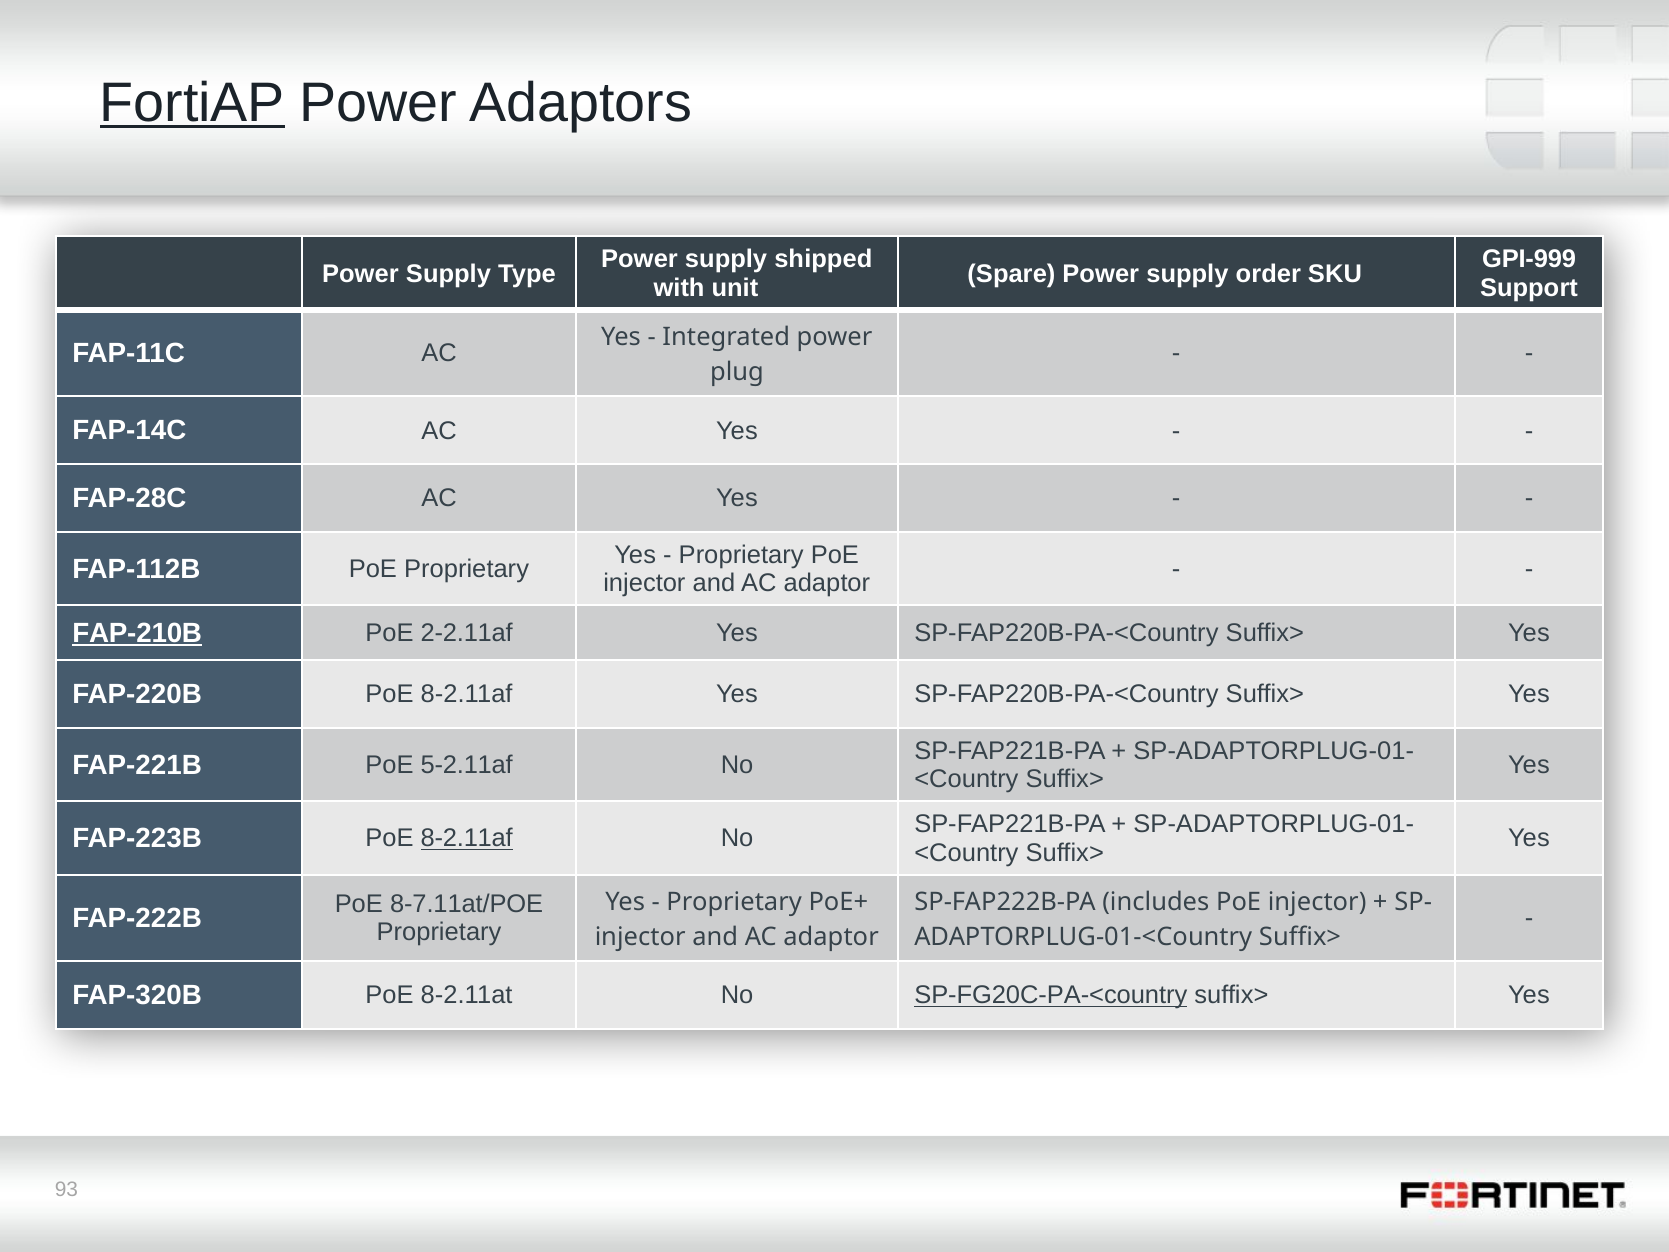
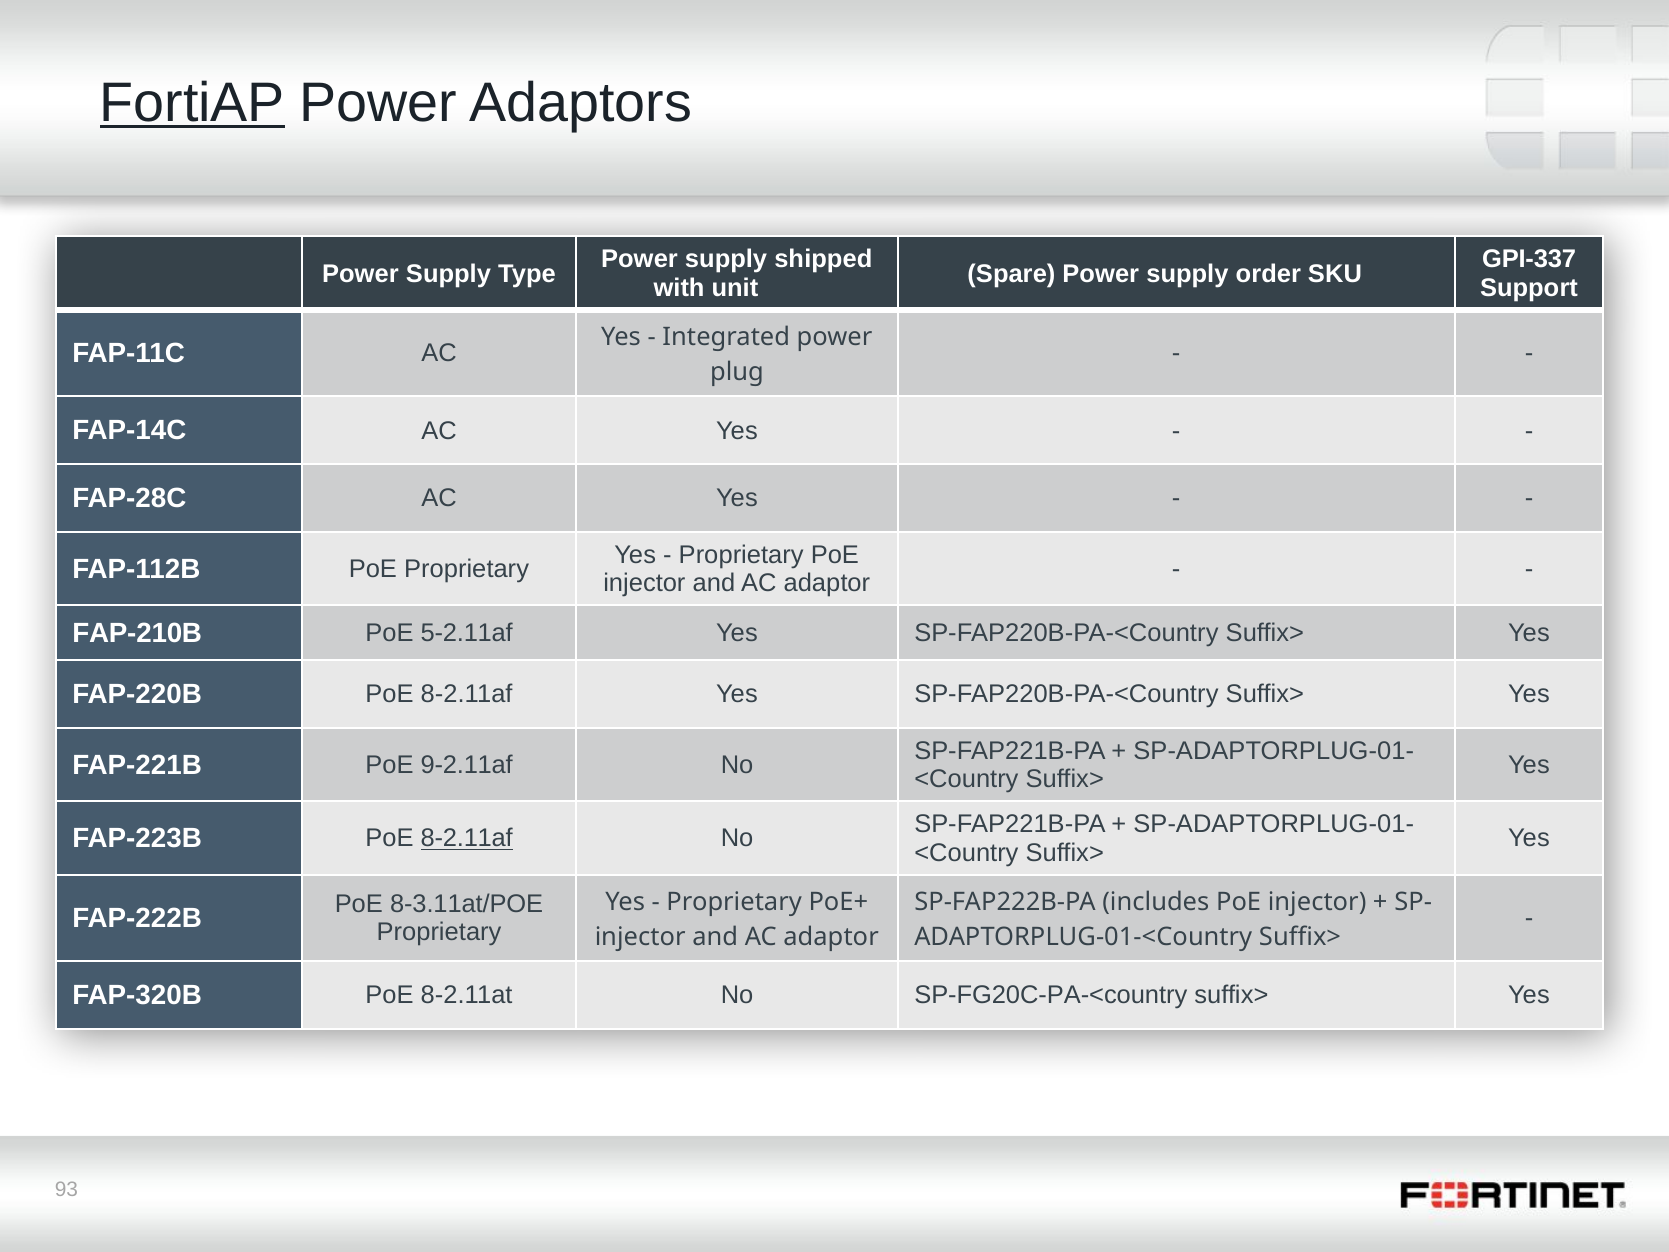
GPI-999: GPI-999 -> GPI-337 (1529, 259)
FAP-210B underline: present -> none (137, 633)
2-2.11af: 2-2.11af -> 5-2.11af (467, 633)
5-2.11af: 5-2.11af -> 9-2.11af (467, 765)
8-7.11at/POE: 8-7.11at/POE -> 8-3.11at/POE (467, 904)
SP-FG20C-PA-<country underline: present -> none (1051, 995)
